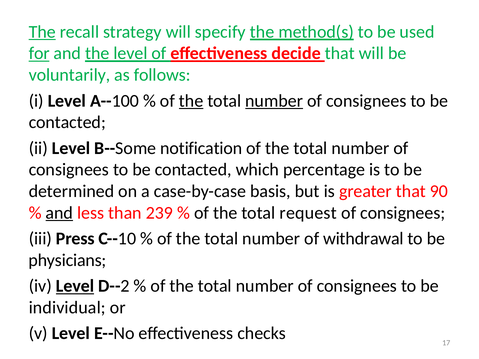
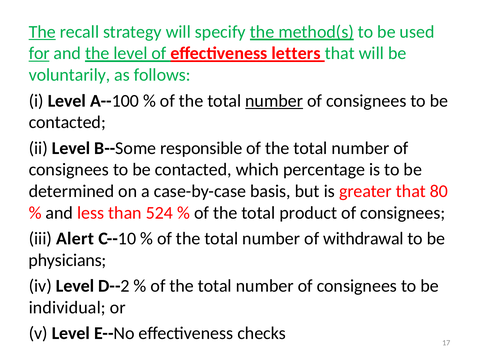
decide: decide -> letters (296, 53)
the underline: present -> none (191, 101)
notification: notification -> responsible (201, 148)
90: 90 -> 80 (439, 191)
and underline: present -> none (59, 213)
239: 239 -> 524 (159, 213)
request: request -> product (308, 213)
Press: Press -> Alert (75, 239)
Level underline: present -> none (75, 286)
